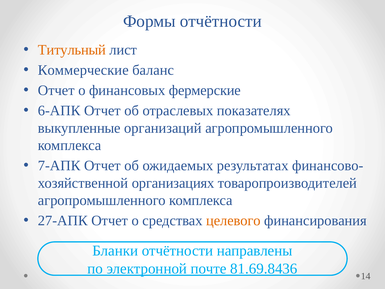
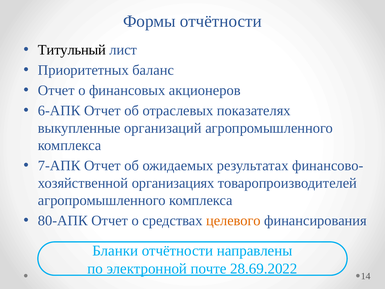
Титульный colour: orange -> black (72, 50)
Коммерческие: Коммерческие -> Приоритетных (83, 70)
фермерские: фермерские -> акционеров (205, 90)
27-АПК: 27-АПК -> 80-АПК (63, 220)
81.69.8436: 81.69.8436 -> 28.69.2022 (264, 268)
